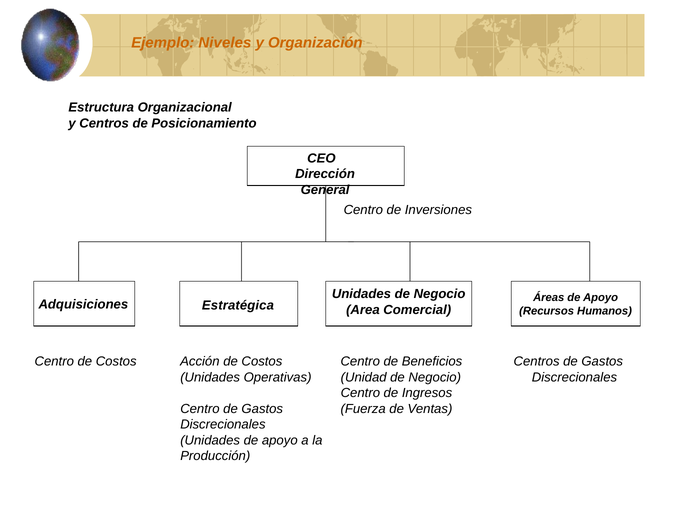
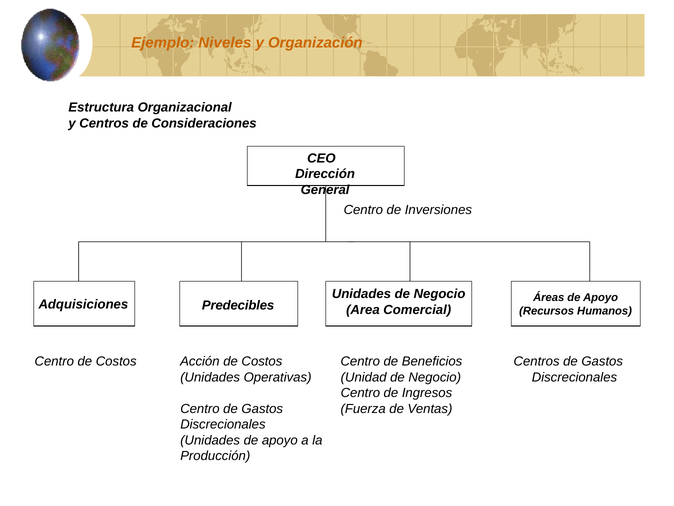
Posicionamiento: Posicionamiento -> Consideraciones (204, 123)
Estratégica: Estratégica -> Predecibles (238, 305)
